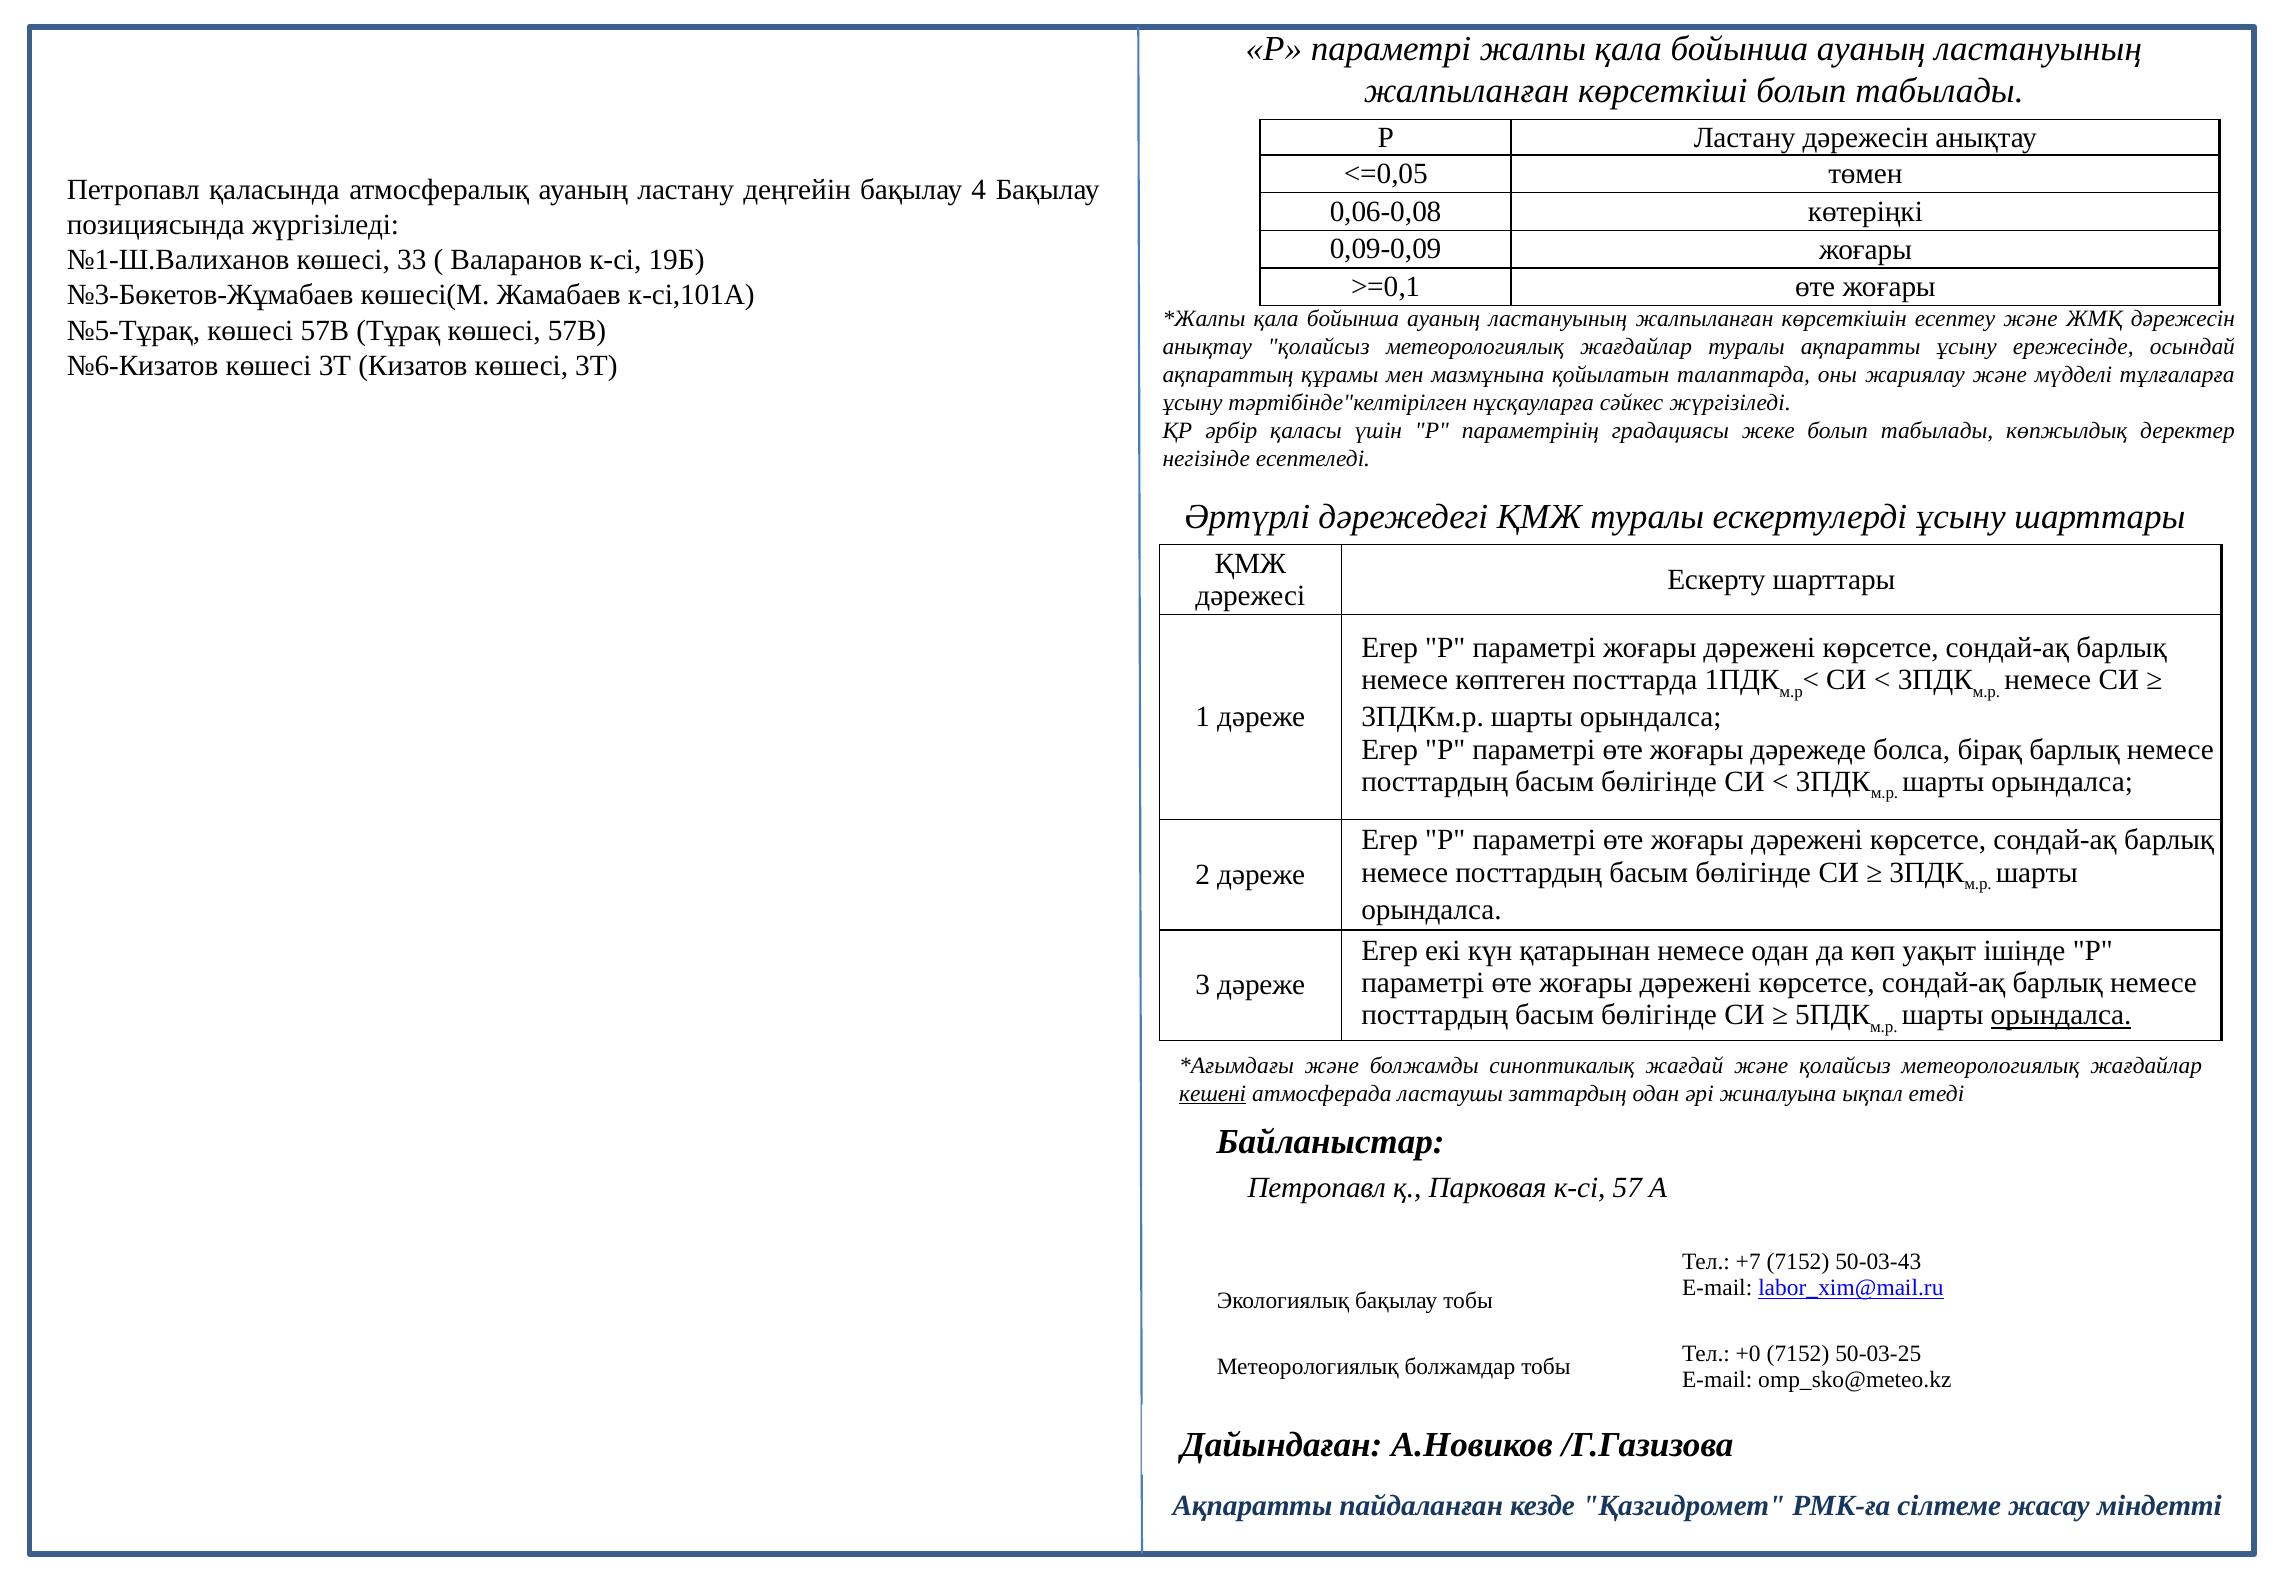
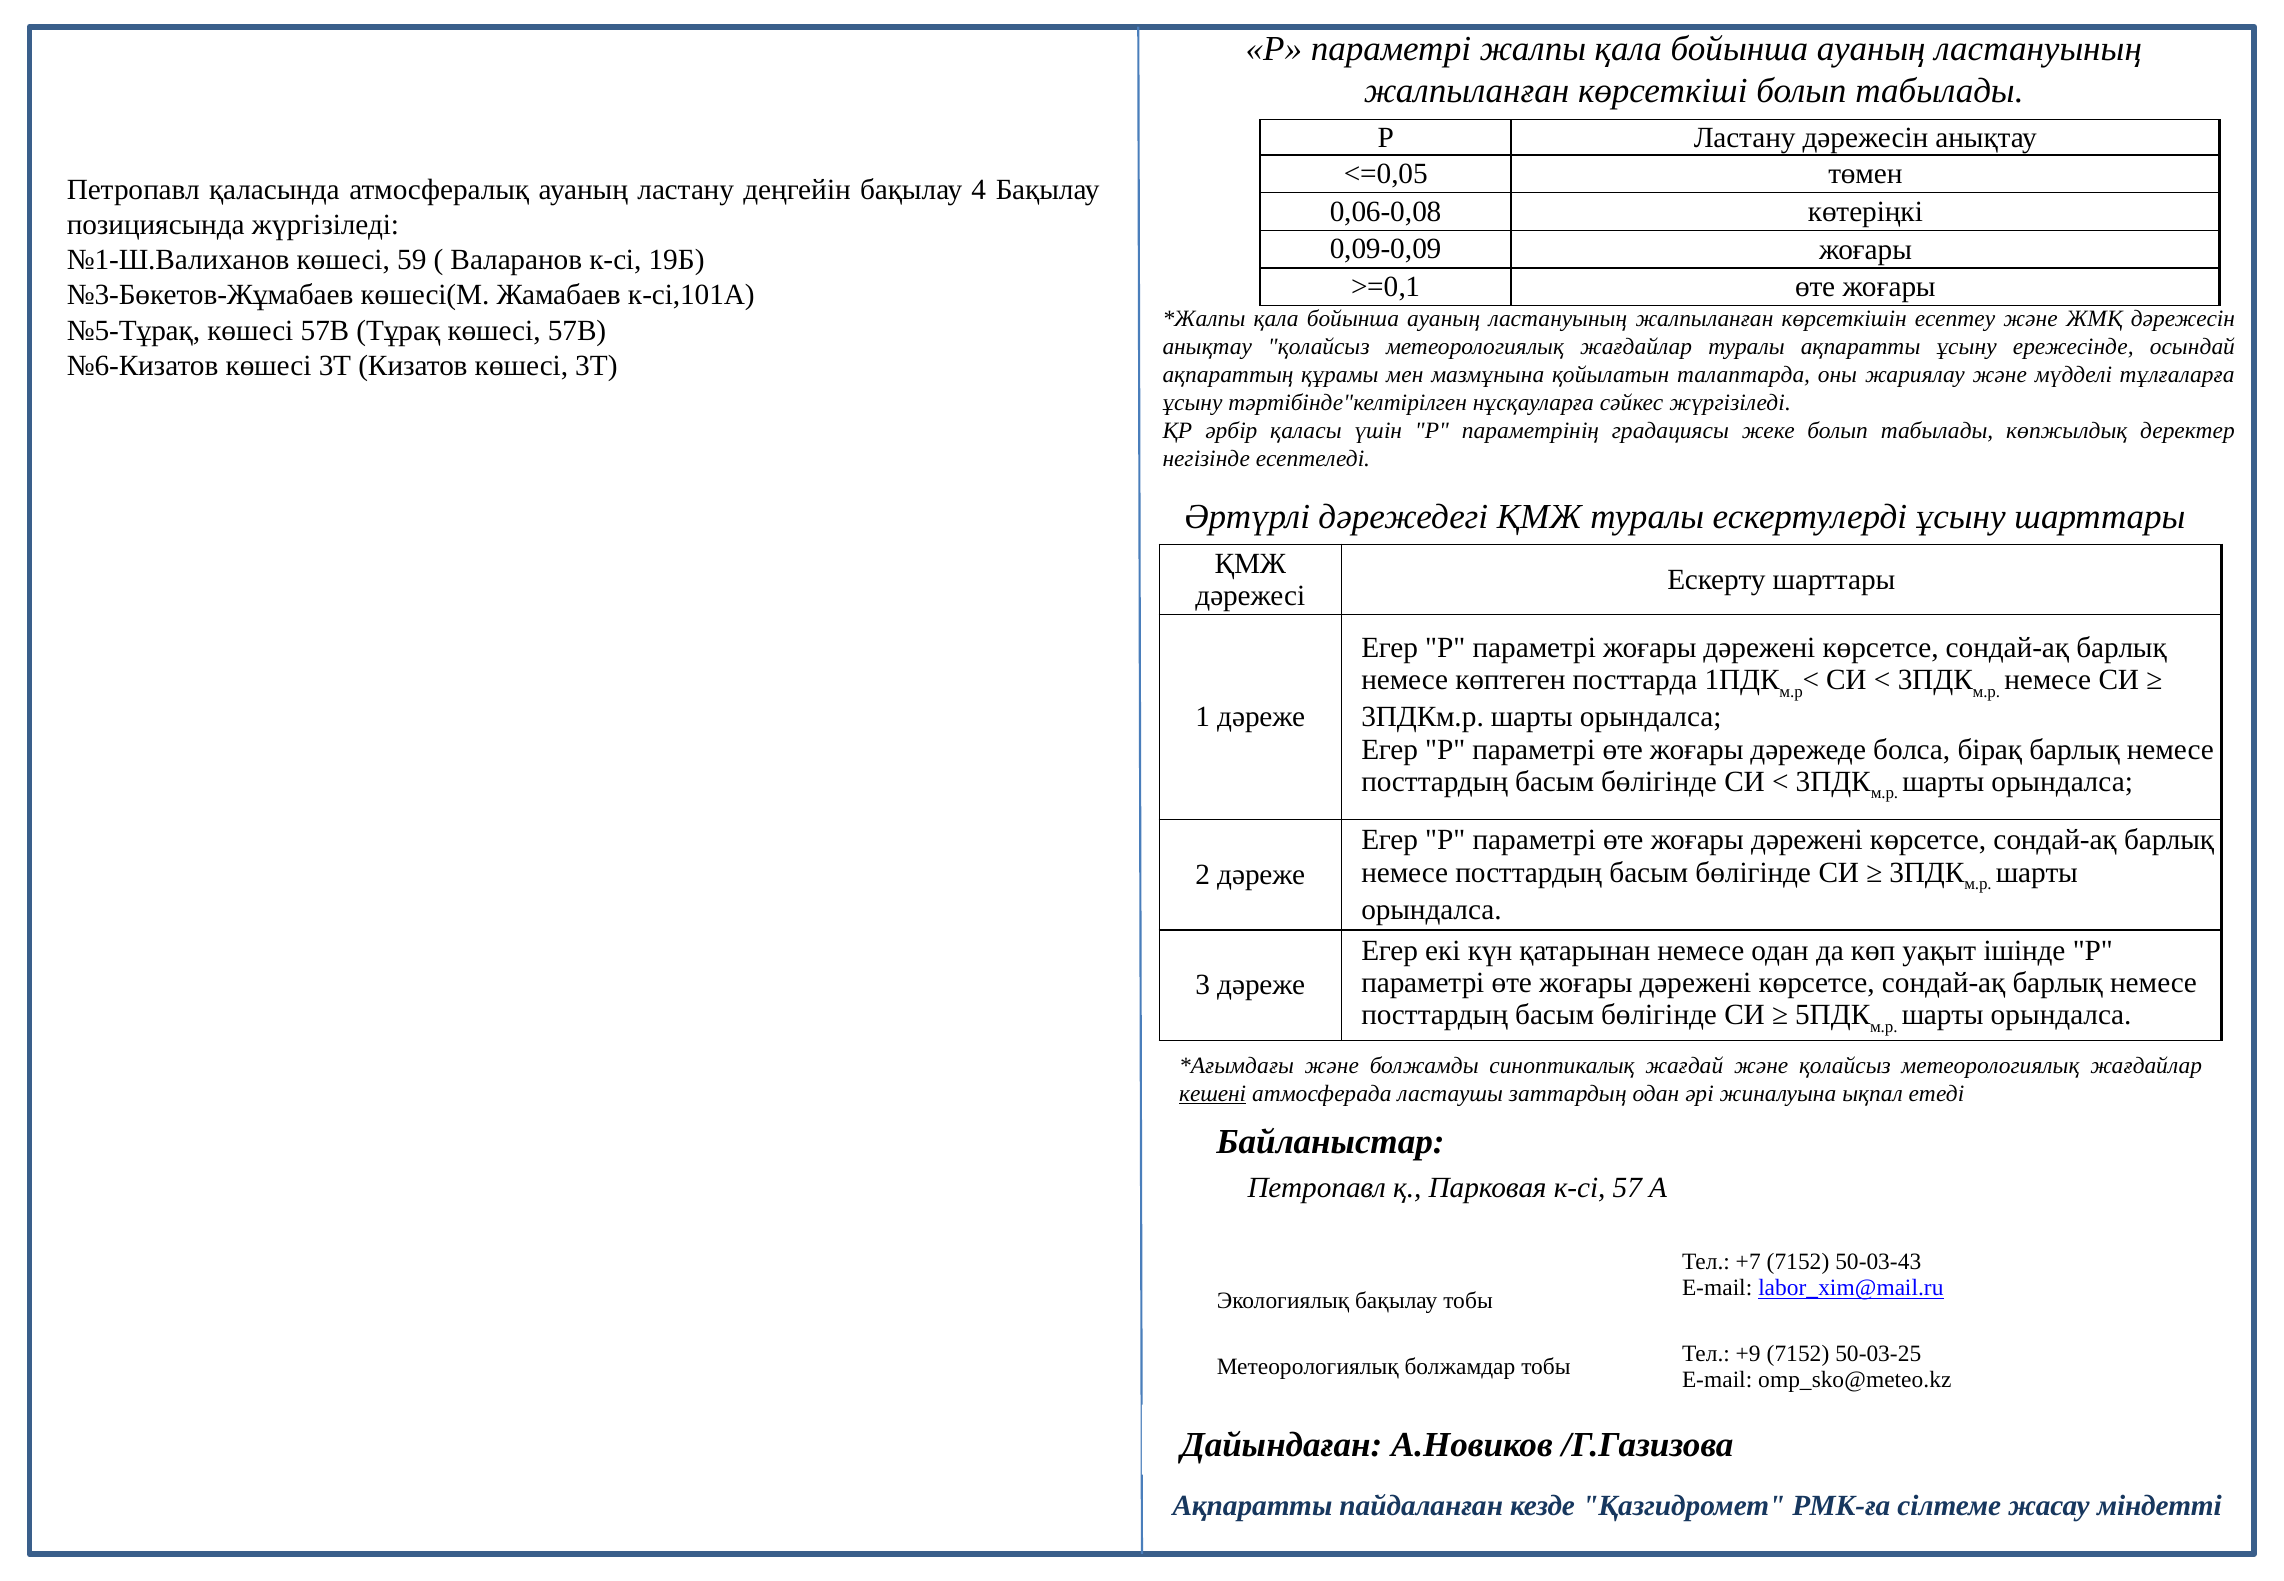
33: 33 -> 59 (412, 260)
орындалса underline: present -> none (2061, 1015)
+0: +0 -> +9 (1748, 1354)
